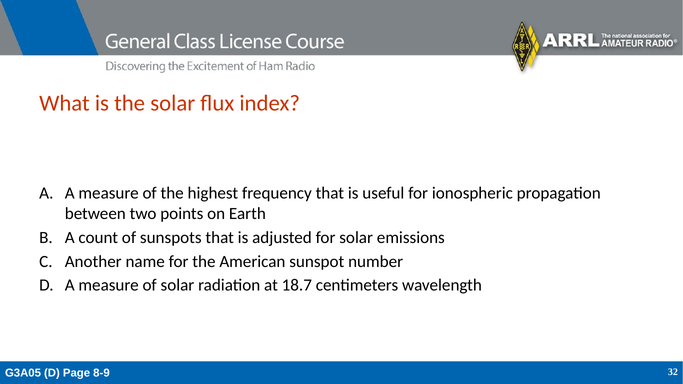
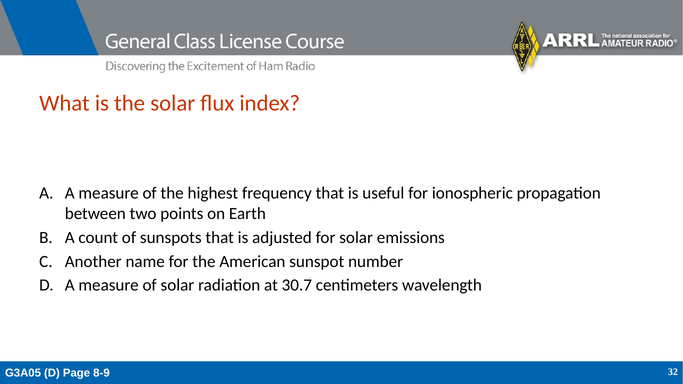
18.7: 18.7 -> 30.7 (297, 285)
